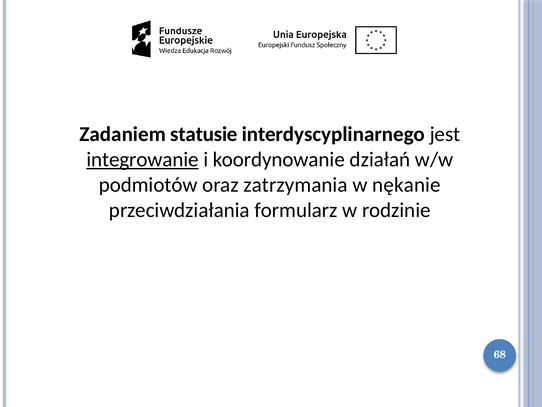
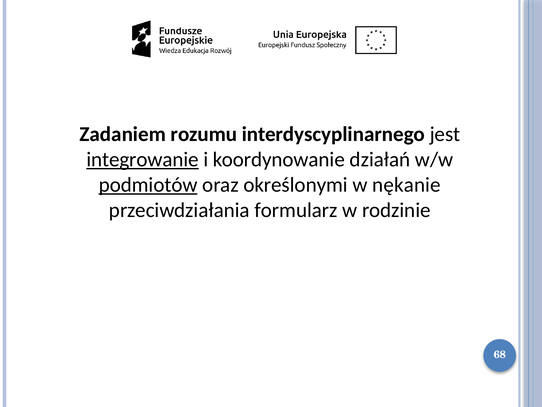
statusie: statusie -> rozumu (204, 134)
podmiotów underline: none -> present (148, 185)
zatrzymania: zatrzymania -> określonymi (296, 185)
